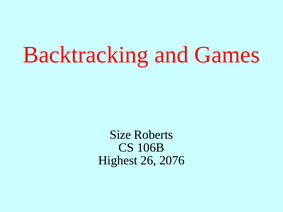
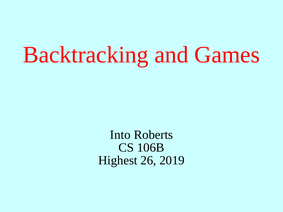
Size: Size -> Into (120, 135)
2076: 2076 -> 2019 (172, 161)
